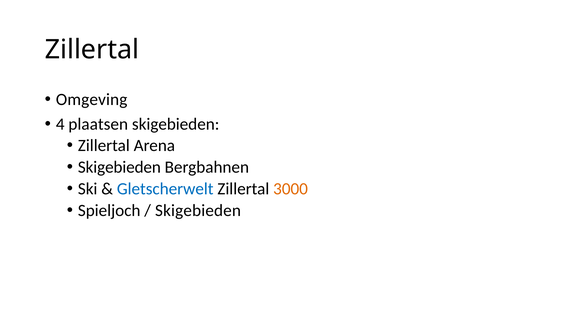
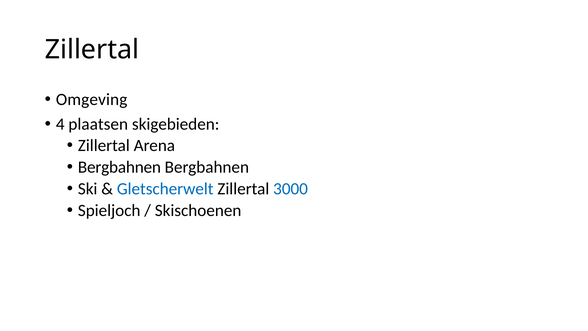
Skigebieden: Skigebieden -> Bergbahnen (119, 167)
3000 colour: orange -> blue (291, 189)
Skigebieden: Skigebieden -> Skischoenen (198, 210)
